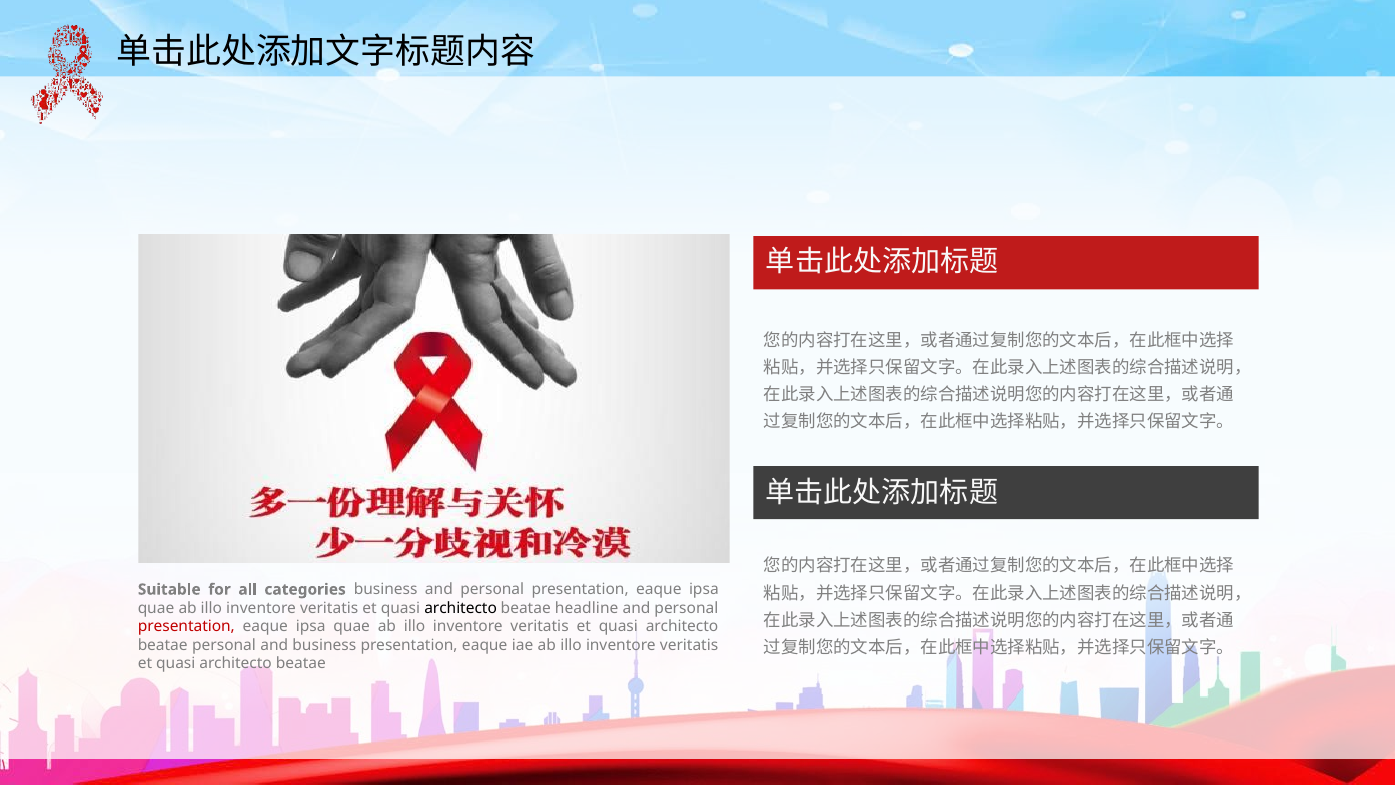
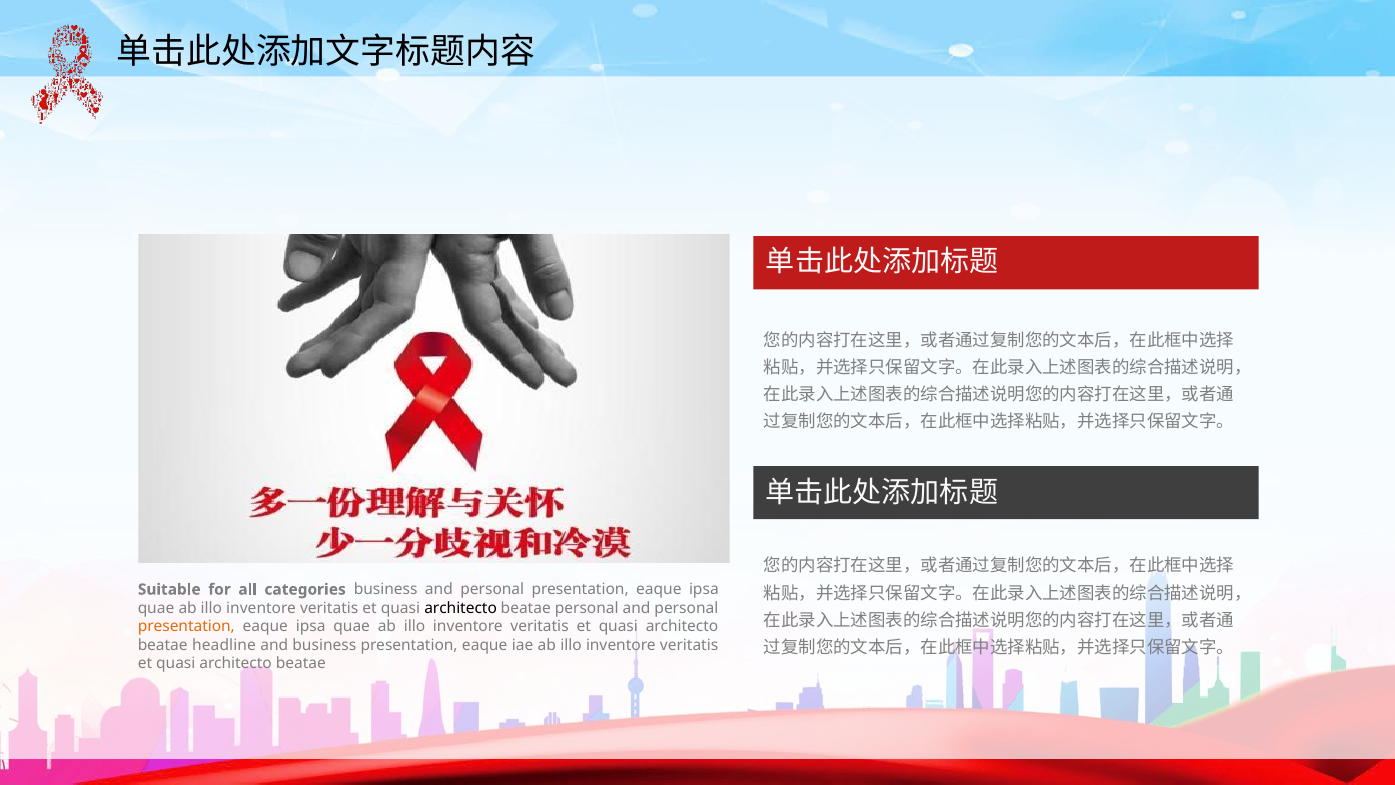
beatae headline: headline -> personal (587, 608)
presentation colour: red -> orange (186, 626)
beatae personal: personal -> headline (224, 645)
